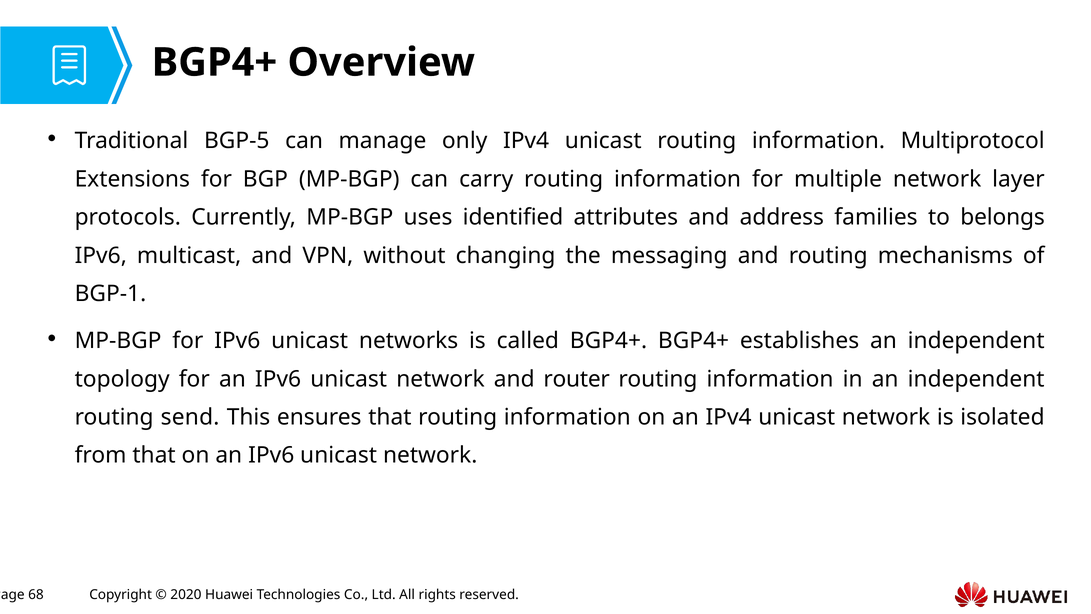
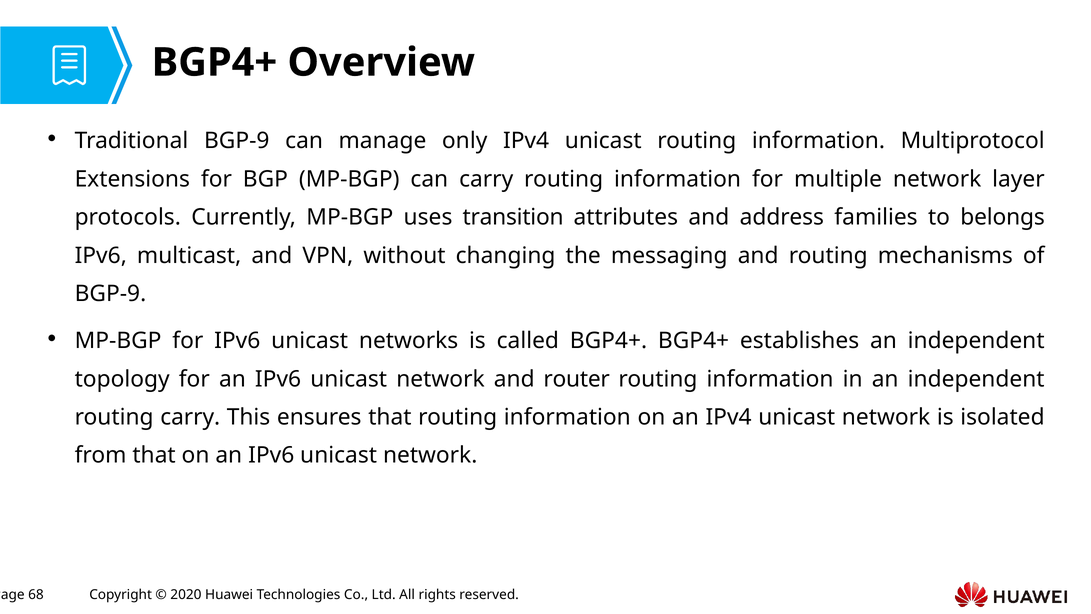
Traditional BGP-5: BGP-5 -> BGP-9 (237, 141)
identified: identified -> transition (513, 217)
BGP-1: BGP-1 -> BGP-9 (110, 294)
routing send: send -> carry (190, 417)
